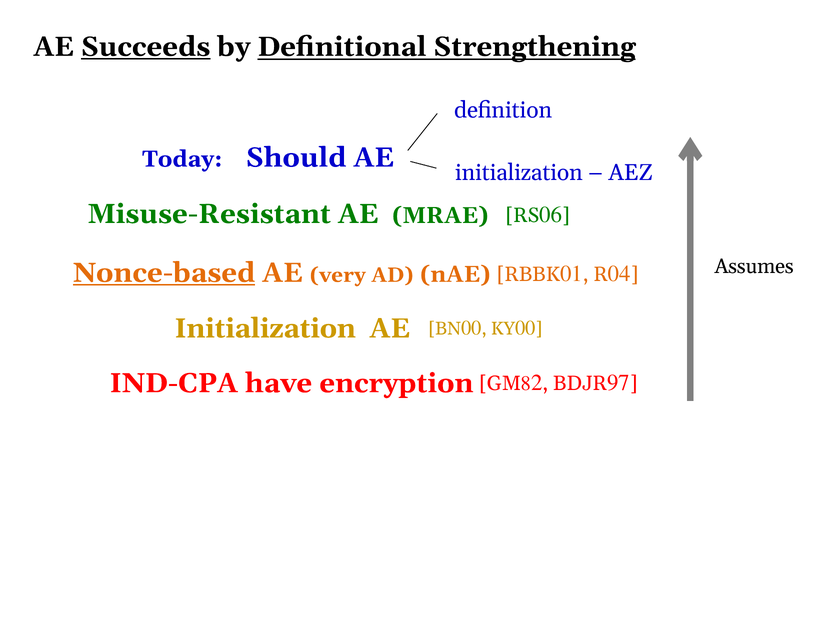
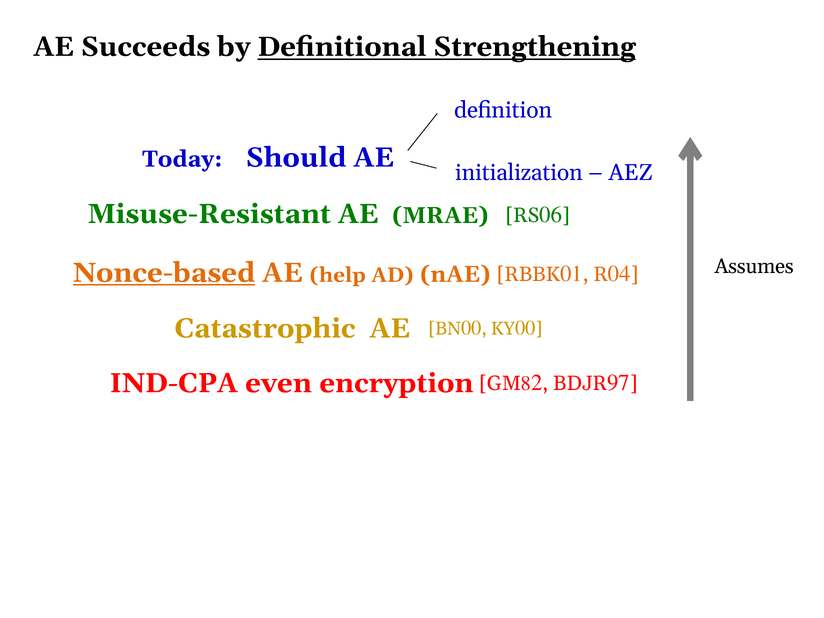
Succeeds underline: present -> none (146, 47)
very: very -> help (338, 275)
Initialization: Initialization -> Catastrophic (265, 328)
have: have -> even (279, 383)
